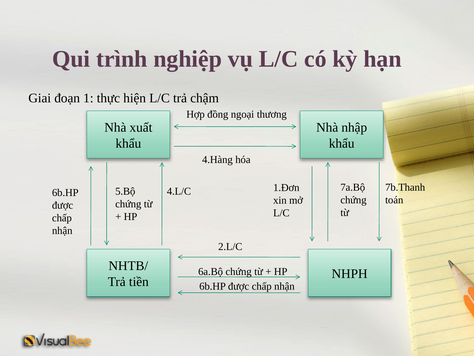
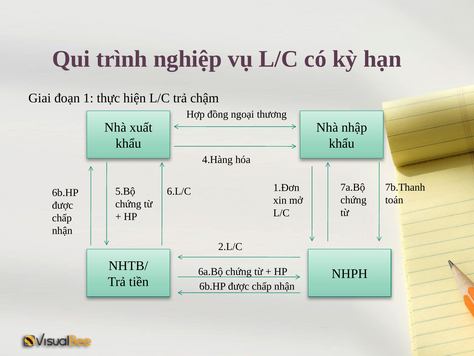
4.L/C: 4.L/C -> 6.L/C (179, 191)
